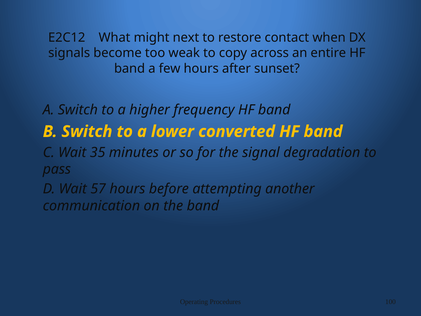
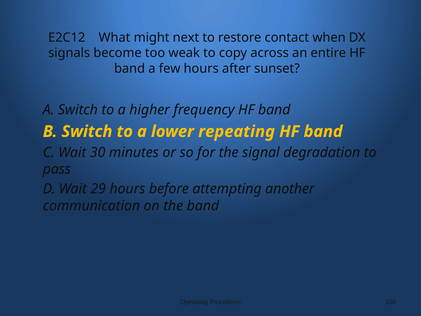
converted: converted -> repeating (237, 131)
35: 35 -> 30 (98, 152)
57: 57 -> 29 (98, 189)
